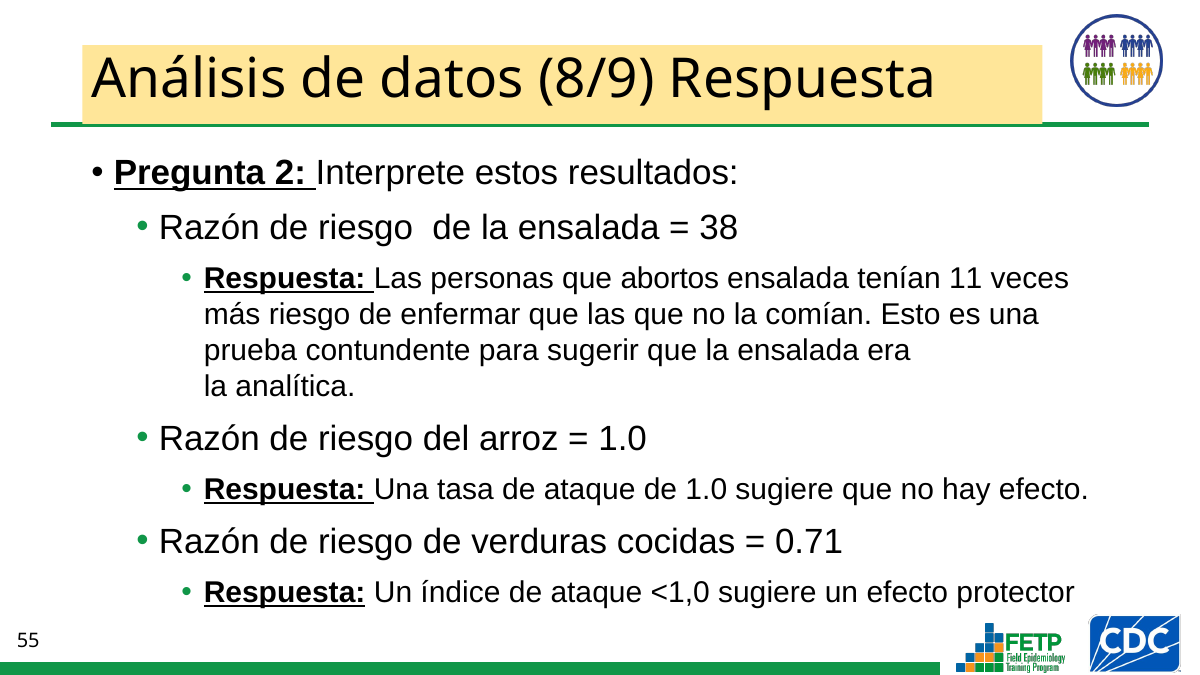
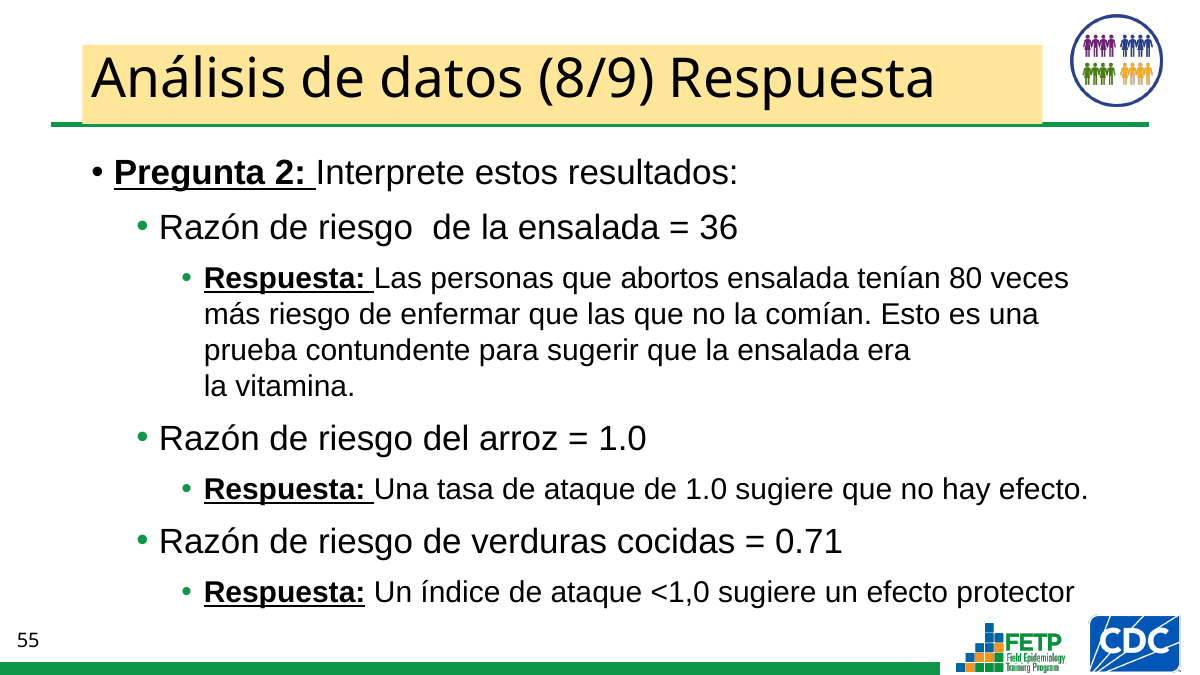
38: 38 -> 36 (719, 228)
11: 11 -> 80 (966, 279)
analítica: analítica -> vitamina (295, 387)
